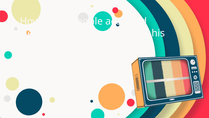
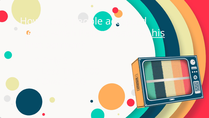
his underline: none -> present (158, 33)
